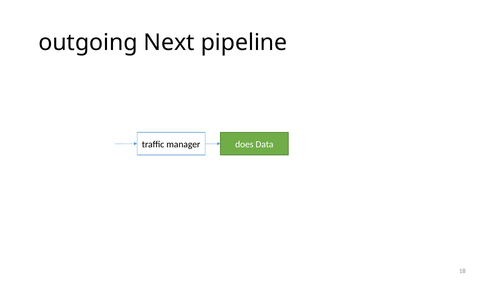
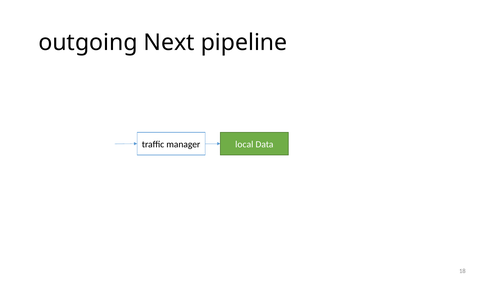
does: does -> local (244, 144)
